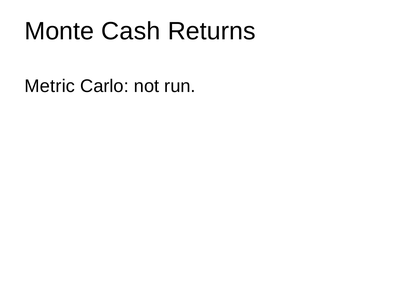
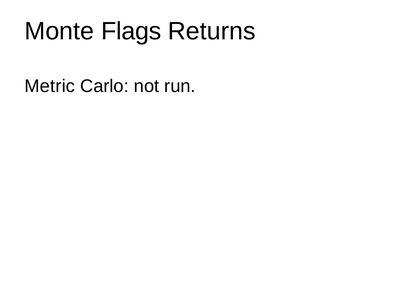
Cash: Cash -> Flags (131, 31)
